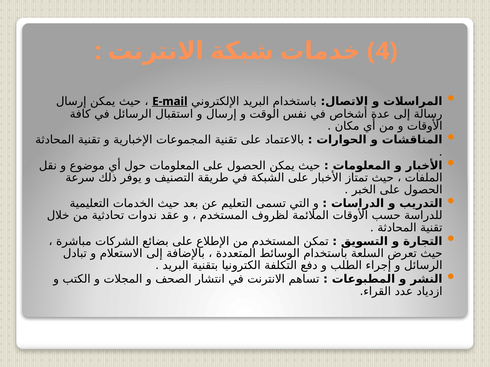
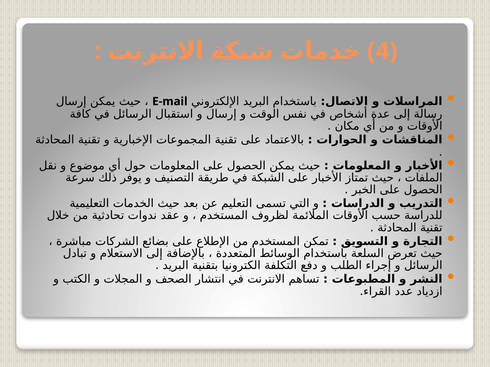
E-mail underline: present -> none (170, 102)
